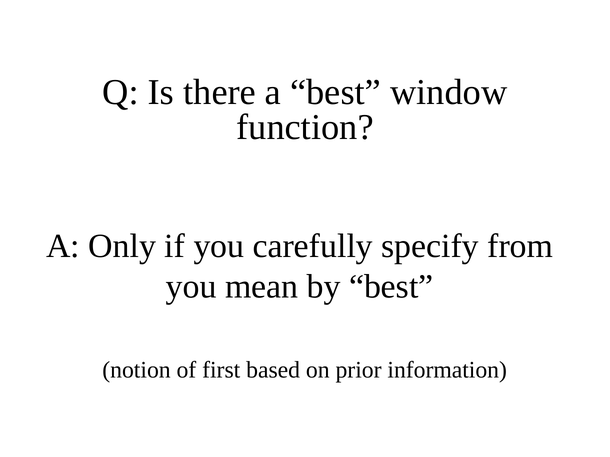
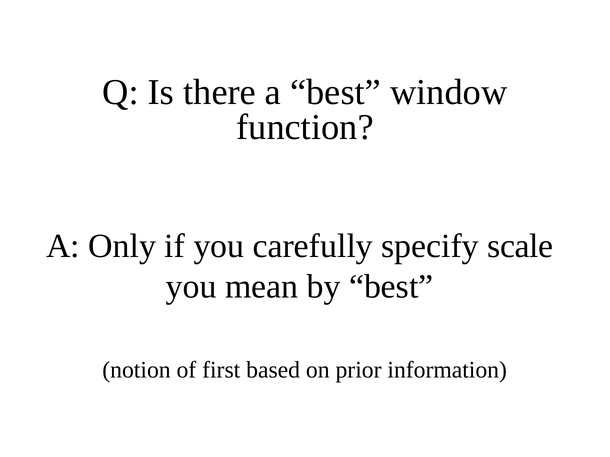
from: from -> scale (520, 246)
